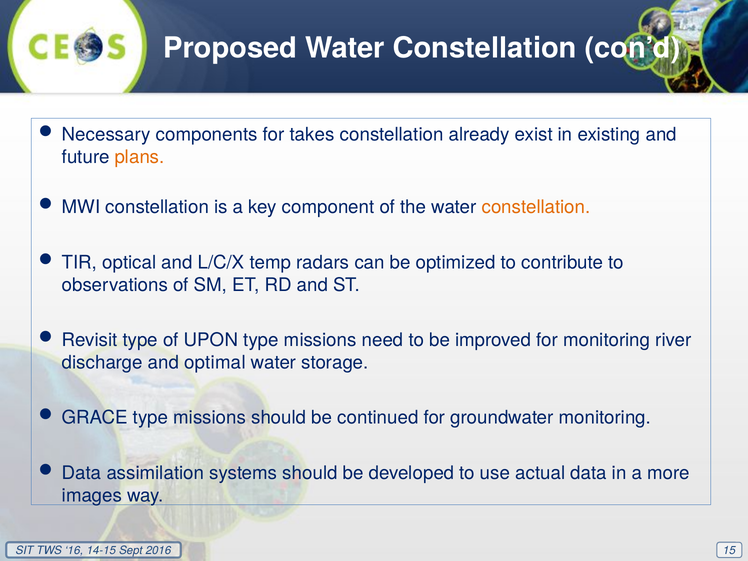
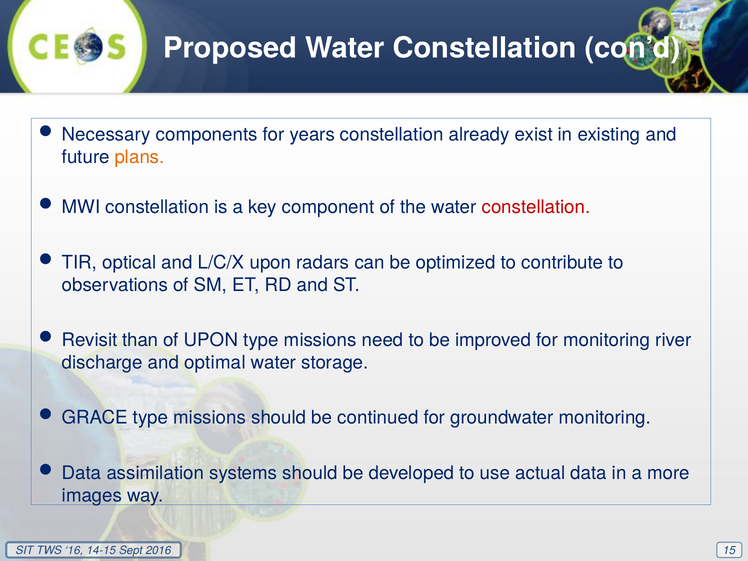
takes: takes -> years (312, 135)
constellation colour: orange -> red (536, 207)
L/C/X temp: temp -> upon (270, 262)
Revisit type: type -> than (140, 340)
